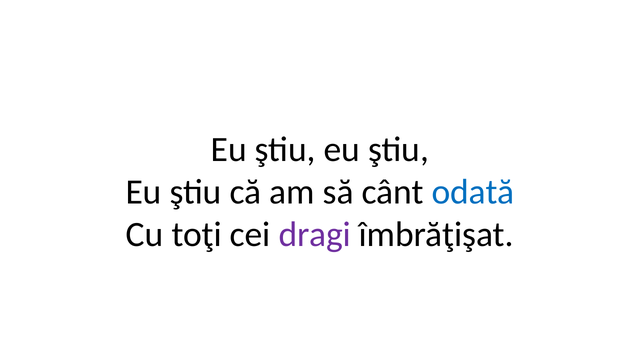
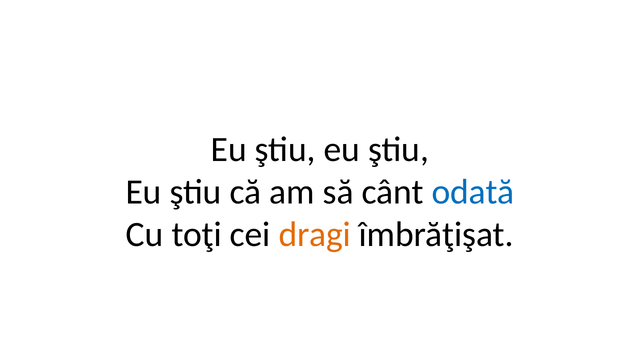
dragi colour: purple -> orange (315, 235)
